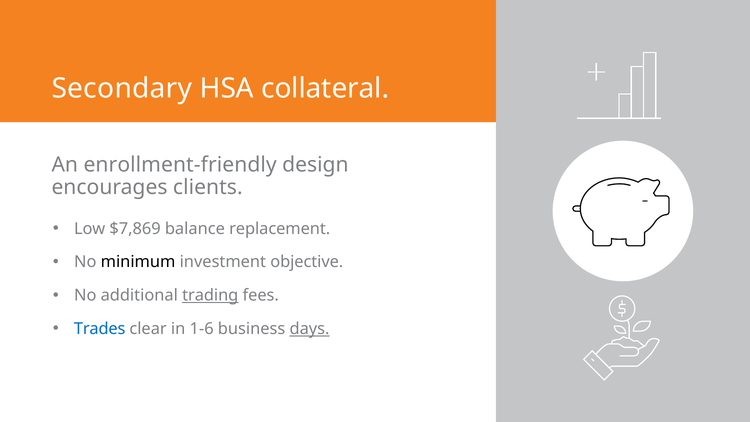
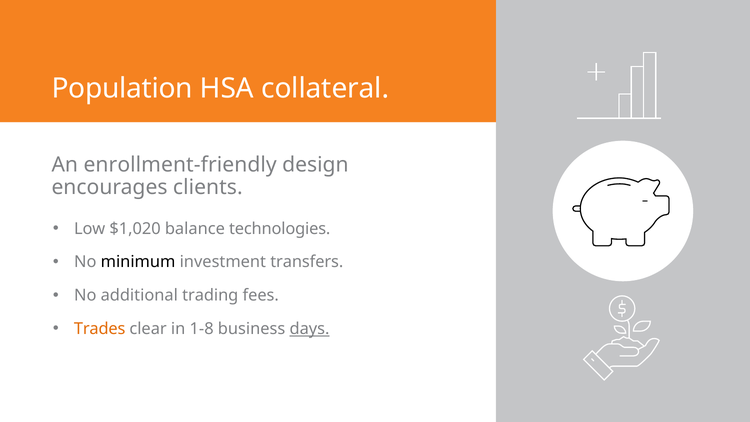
Secondary: Secondary -> Population (122, 89)
$7,869: $7,869 -> $1,020 (135, 229)
replacement: replacement -> technologies (280, 229)
objective: objective -> transfers (307, 262)
trading underline: present -> none (210, 295)
Trades colour: blue -> orange (100, 329)
1-6: 1-6 -> 1-8 (202, 329)
